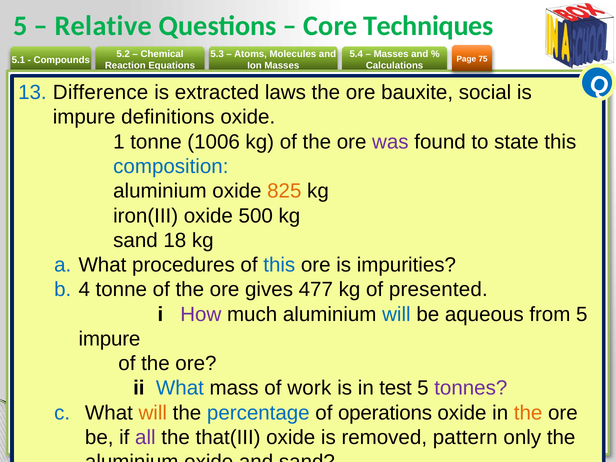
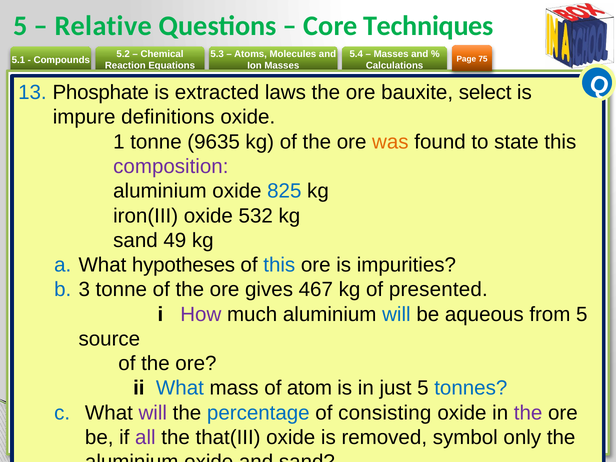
Difference: Difference -> Phosphate (101, 93)
social: social -> select (485, 93)
1006: 1006 -> 9635 (214, 142)
was colour: purple -> orange (390, 142)
composition colour: blue -> purple (171, 166)
825 colour: orange -> blue (284, 191)
500: 500 -> 532 (256, 216)
18: 18 -> 49 (175, 240)
procedures: procedures -> hypotheses (184, 265)
4: 4 -> 3 (84, 290)
477: 477 -> 467 (316, 290)
impure: impure -> source (109, 339)
work: work -> atom (309, 388)
test: test -> just (395, 388)
tonnes colour: purple -> blue (471, 388)
will colour: orange -> purple (153, 413)
operations: operations -> consisting (385, 413)
the colour: orange -> purple (528, 413)
pattern: pattern -> symbol (465, 437)
